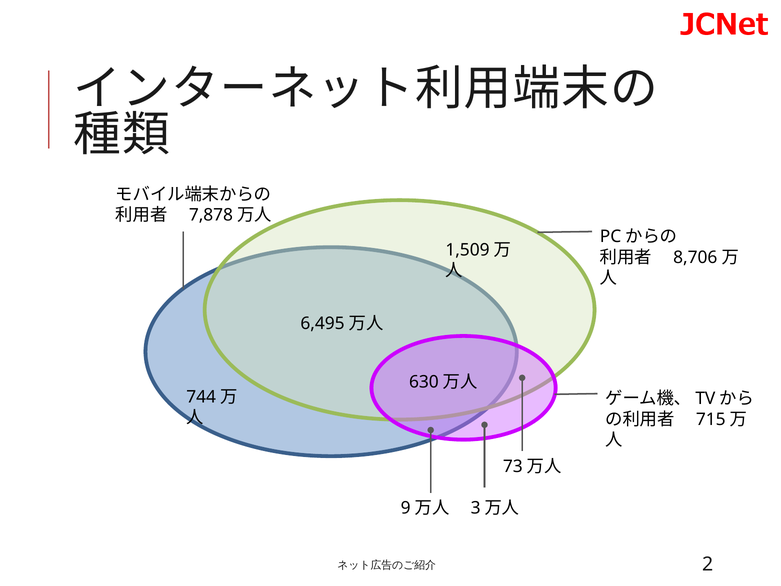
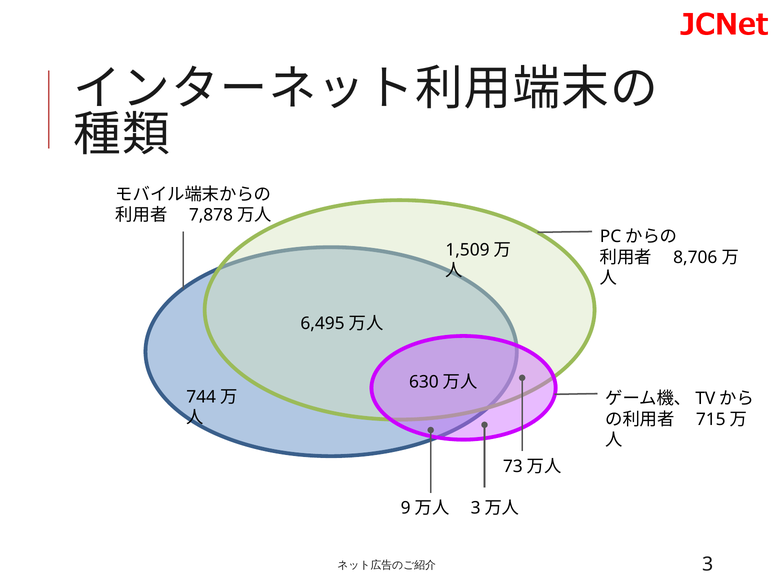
2: 2 -> 3 (708, 564)
